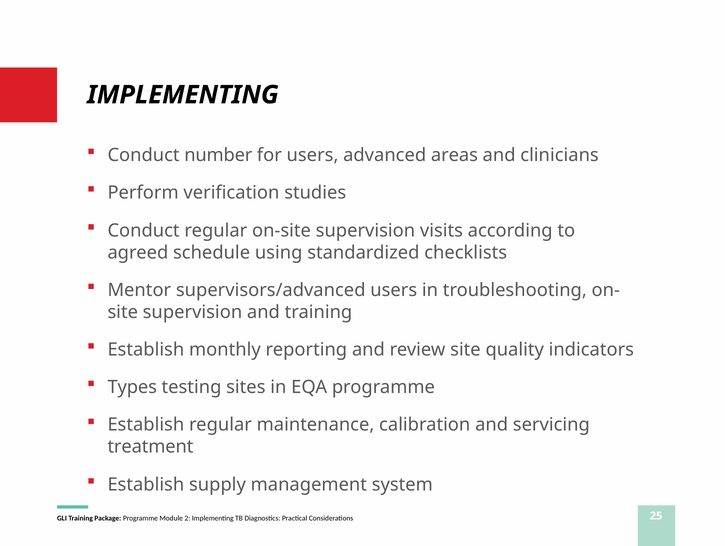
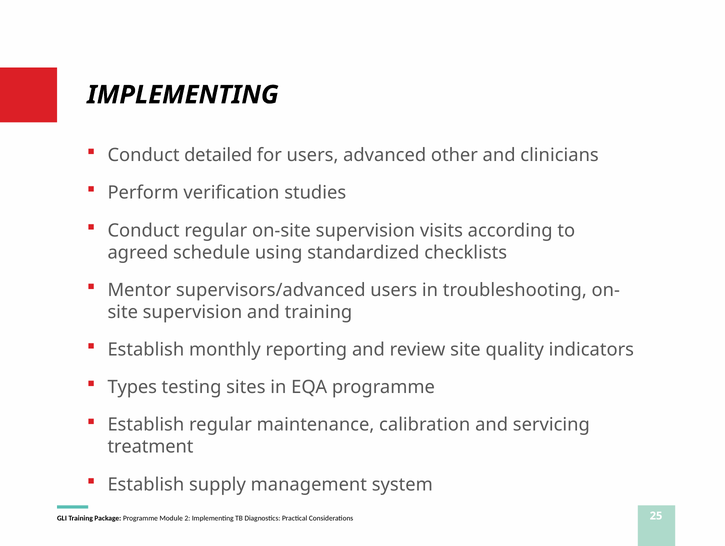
number: number -> detailed (218, 155)
areas: areas -> other (454, 155)
